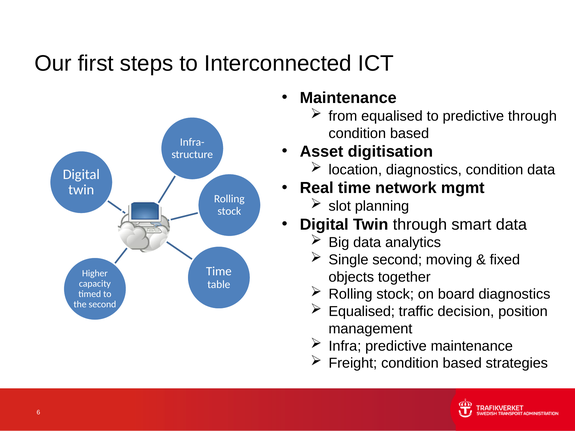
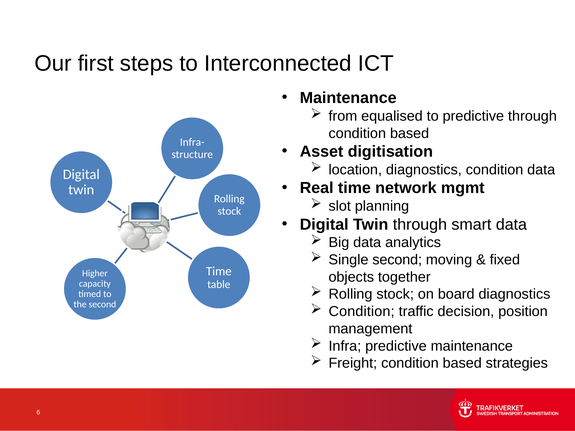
Equalised: Equalised -> Condition (362, 312)
